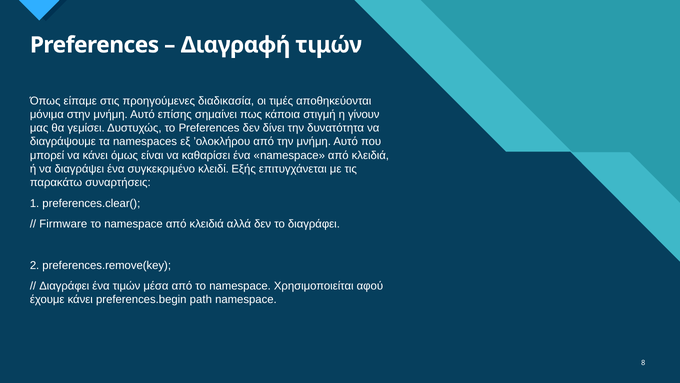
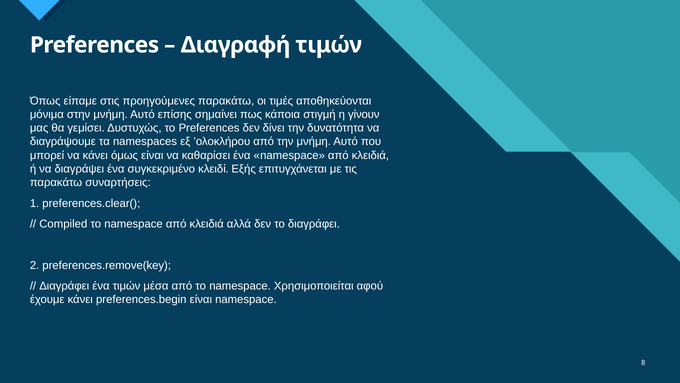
προηγούμενες διαδικασία: διαδικασία -> παρακάτω (226, 101)
Firmware: Firmware -> Compiled (63, 224)
preferences.begin path: path -> είναι (201, 299)
